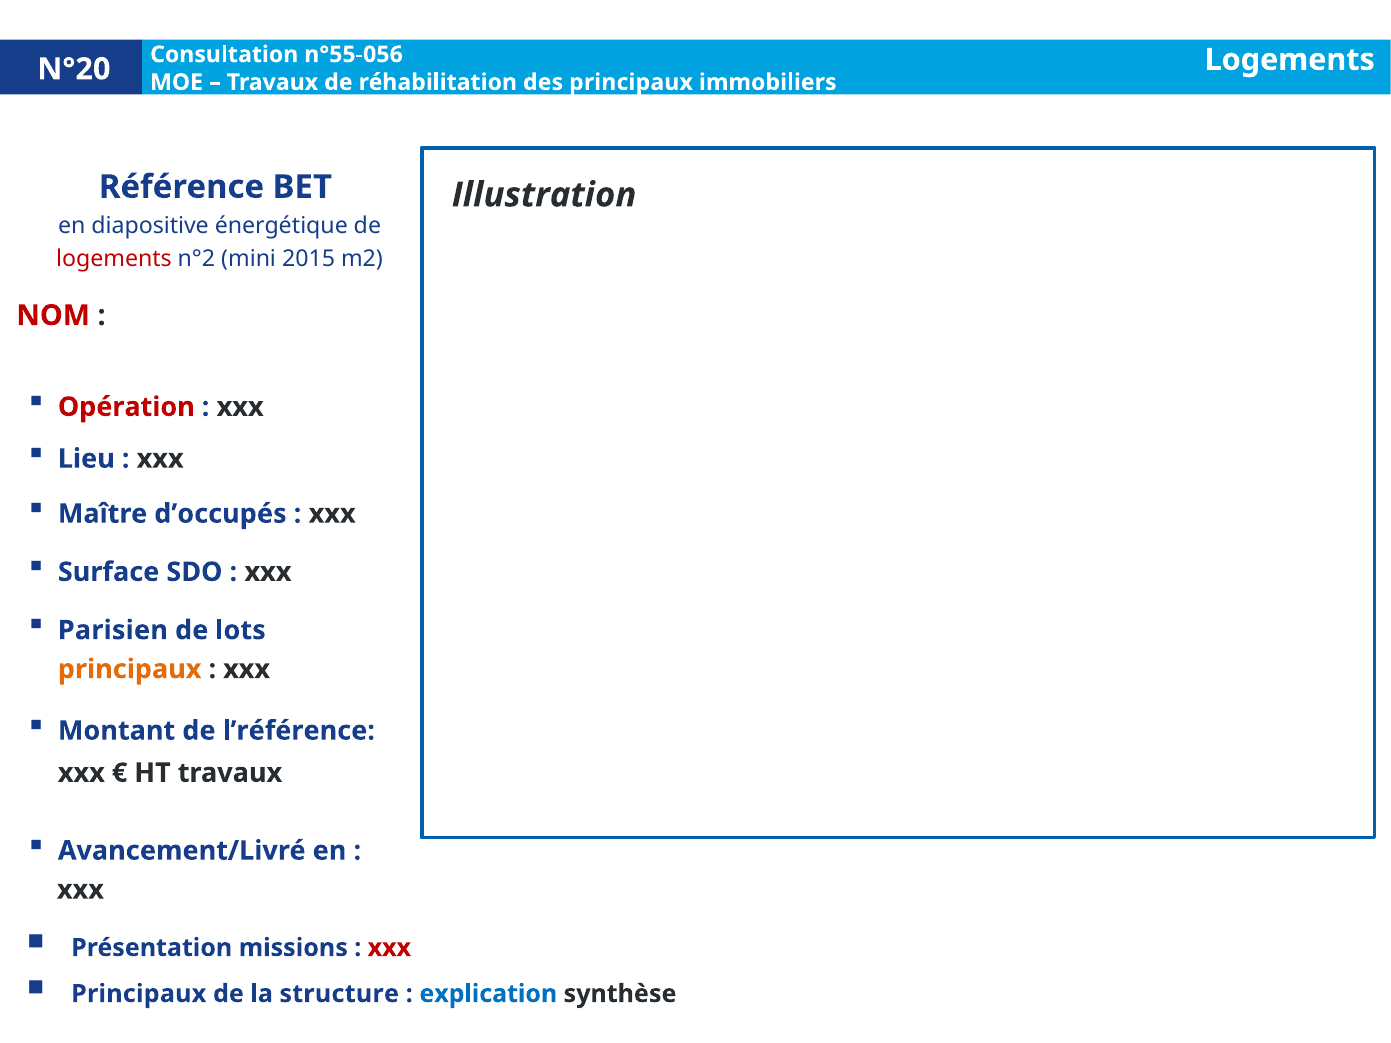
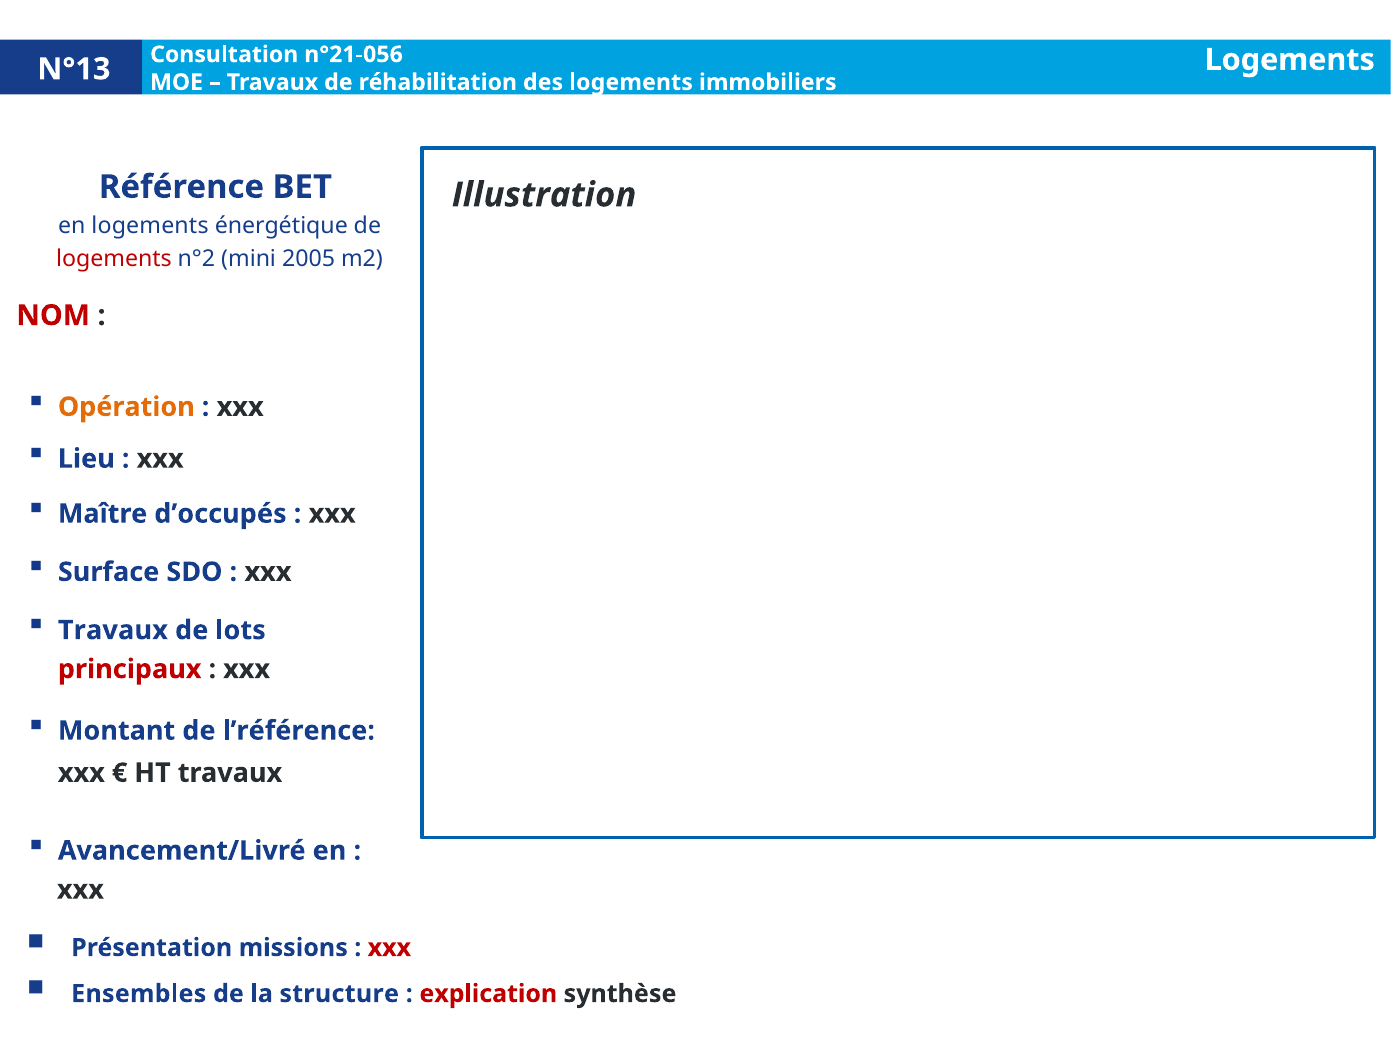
n°55-056: n°55-056 -> n°21-056 (354, 55)
N°20: N°20 -> N°13 (74, 69)
des principaux: principaux -> logements (631, 82)
en diapositive: diapositive -> logements (150, 225)
2015: 2015 -> 2005 (309, 259)
Opération colour: red -> orange (126, 407)
Parisien: Parisien -> Travaux (113, 630)
principaux colour: orange -> red (130, 669)
Principaux: Principaux -> Ensembles (139, 994)
explication colour: blue -> red (488, 994)
